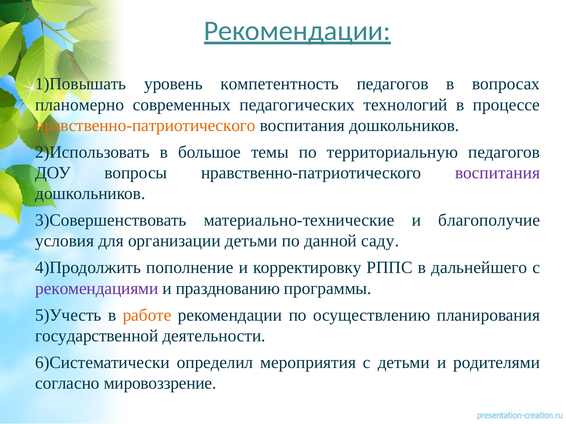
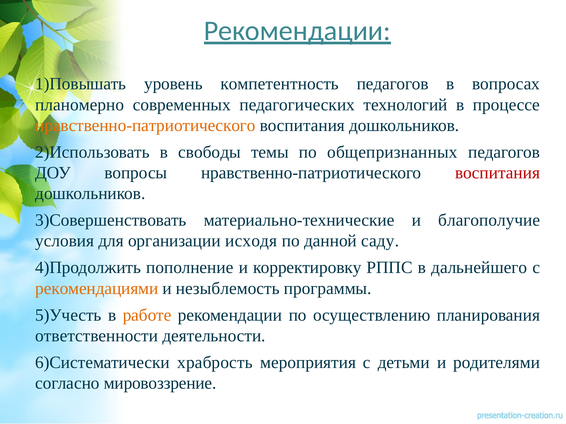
большое: большое -> свободы (209, 152)
территориальную: территориальную -> общепризнанных (392, 152)
воспитания colour: purple -> red (498, 173)
организации детьми: детьми -> исходя (251, 241)
рекомендациями colour: purple -> orange (97, 289)
празднованию: празднованию -> незыблемость (228, 289)
государственной: государственной -> ответственности (97, 336)
определил: определил -> храбрость (215, 363)
